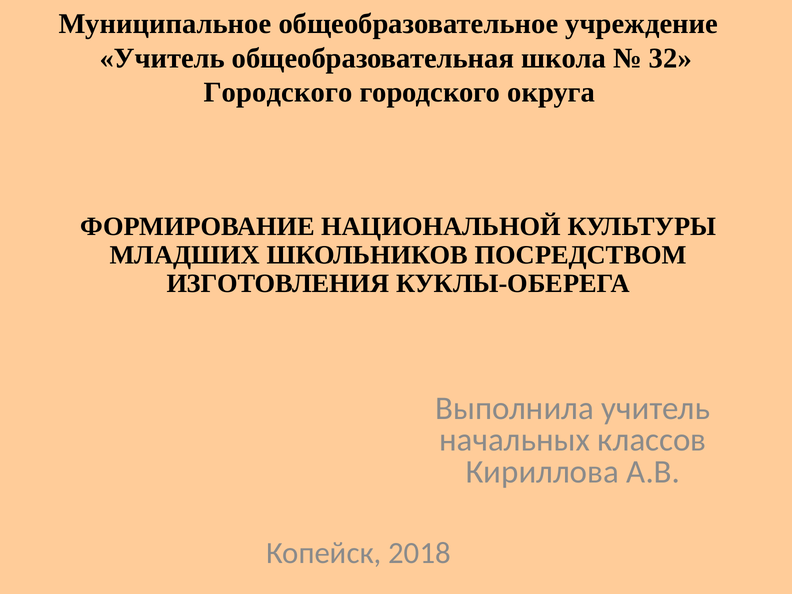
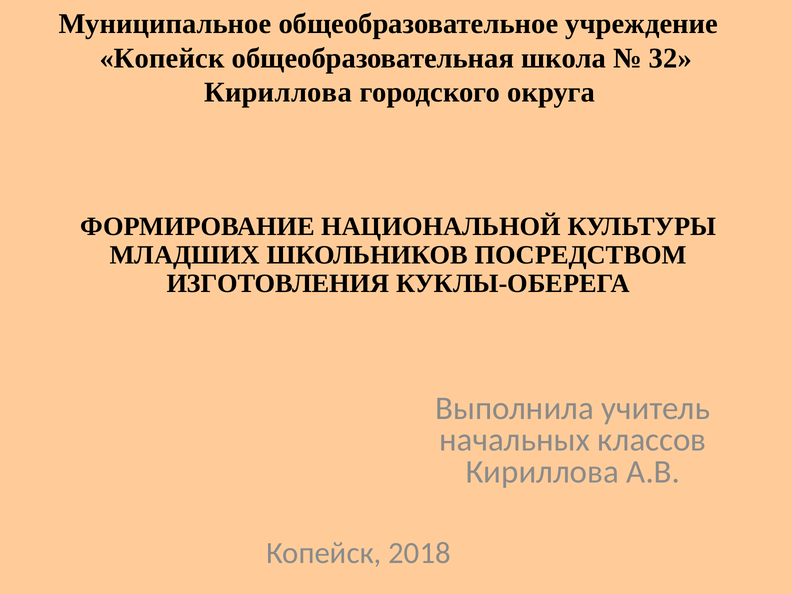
Учитель: Учитель -> Копейск (162, 58)
Городского: Городского -> Кириллова (278, 92)
